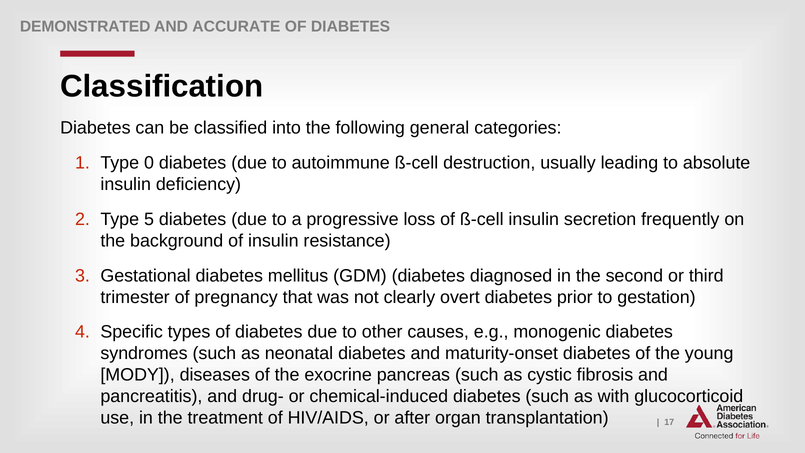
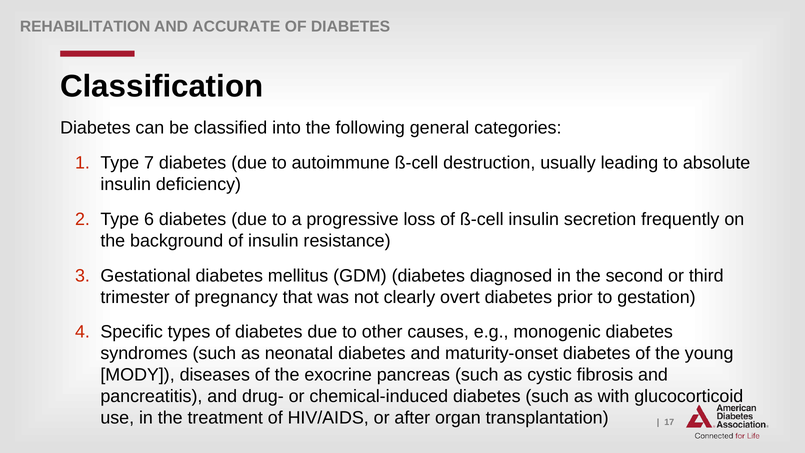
DEMONSTRATED: DEMONSTRATED -> REHABILITATION (85, 27)
0: 0 -> 7 (149, 163)
5: 5 -> 6 (149, 219)
